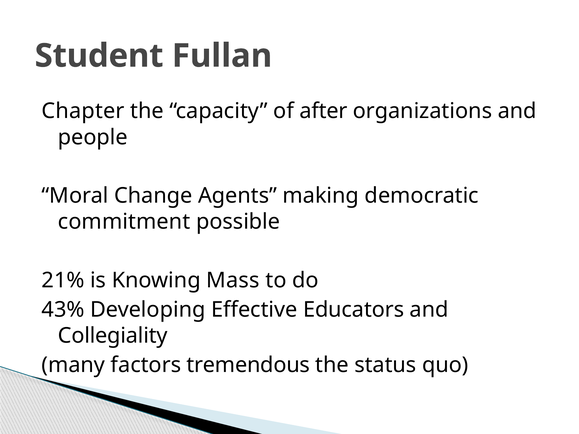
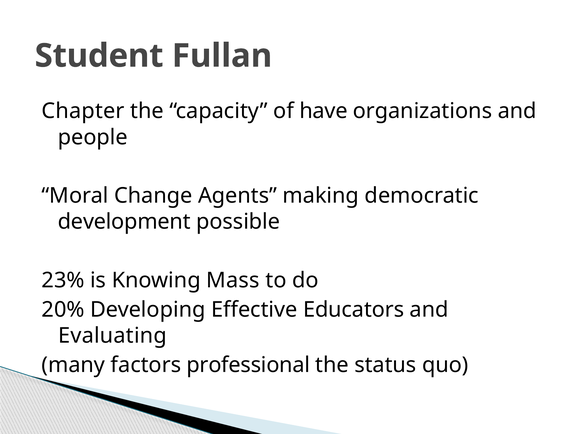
after: after -> have (323, 111)
commitment: commitment -> development (124, 222)
21%: 21% -> 23% (63, 281)
43%: 43% -> 20% (63, 310)
Collegiality: Collegiality -> Evaluating (113, 336)
tremendous: tremendous -> professional (248, 365)
